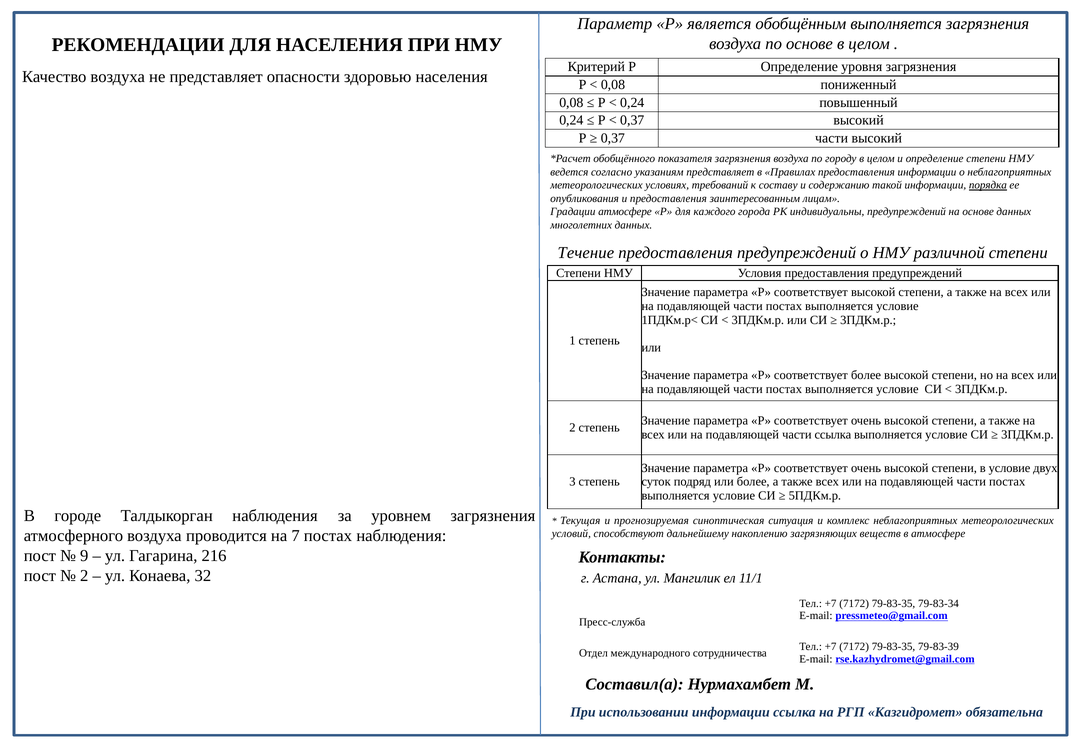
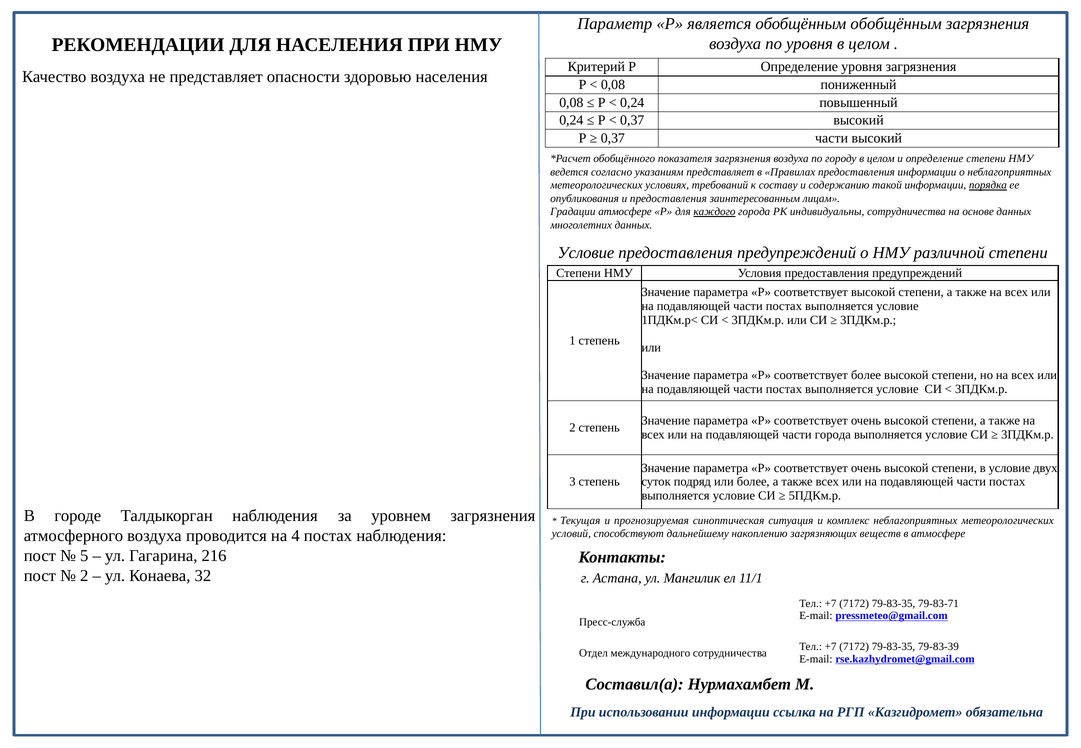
обобщённым выполняется: выполняется -> обобщённым (896, 24)
по основе: основе -> уровня (809, 44)
каждого underline: none -> present (715, 212)
индивидуальны предупреждений: предупреждений -> сотрудничества (906, 212)
Течение: Течение -> Условие (586, 253)
части ссылка: ссылка -> города (833, 435)
7: 7 -> 4 (296, 536)
9: 9 -> 5 (84, 556)
79-83-34: 79-83-34 -> 79-83-71 (938, 604)
